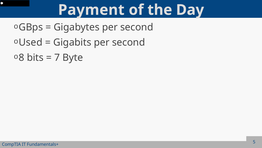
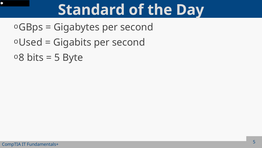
Payment: Payment -> Standard (91, 10)
7: 7 -> 5 (57, 57)
